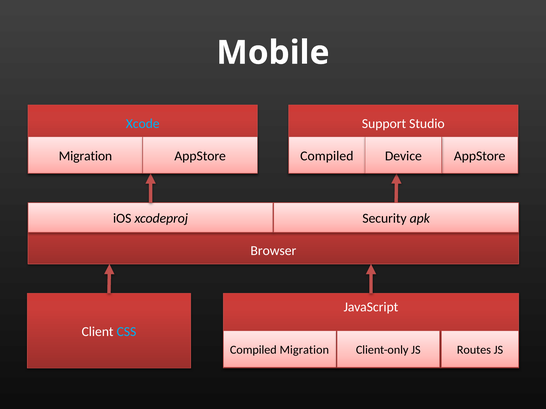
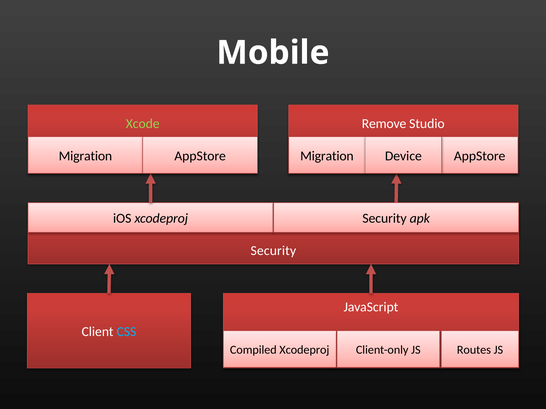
Xcode colour: light blue -> light green (143, 124)
Support: Support -> Remove (384, 124)
AppStore Compiled: Compiled -> Migration (327, 156)
Browser: Browser -> Security (273, 251)
Compiled Migration: Migration -> Xcodeproj (304, 350)
